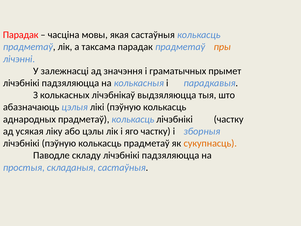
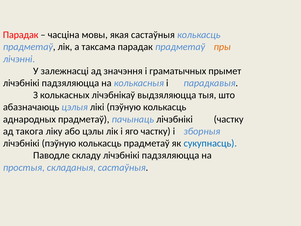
прадметаў колькасць: колькасць -> пачынаць (133, 119)
усякая: усякая -> такога (30, 131)
сукупнасць colour: orange -> blue (210, 143)
